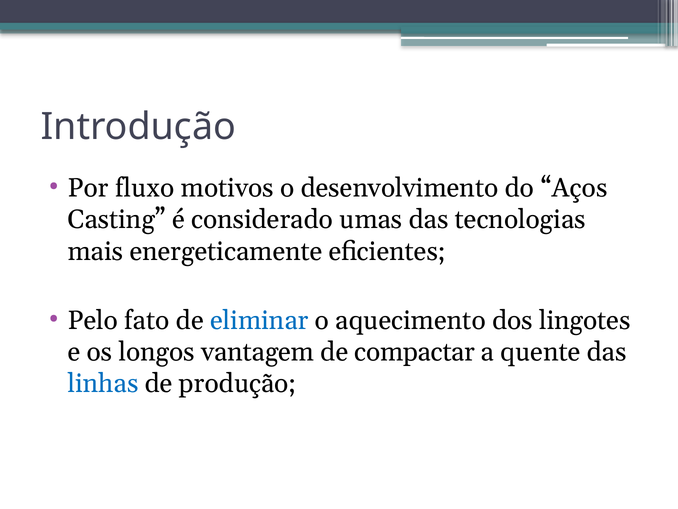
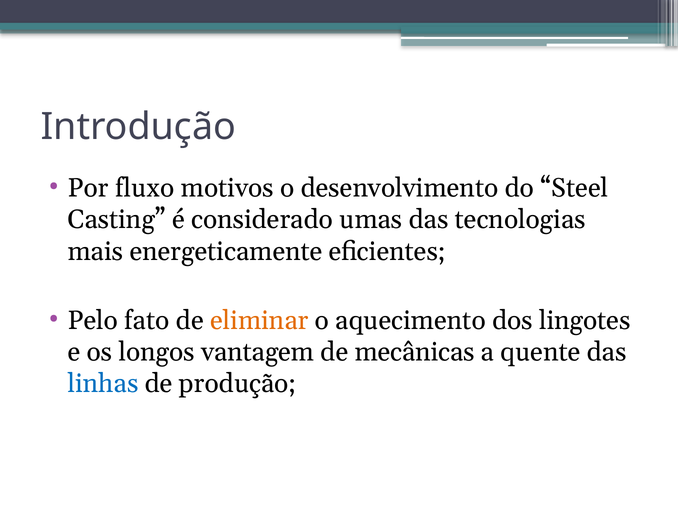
Aços: Aços -> Steel (574, 188)
eliminar colour: blue -> orange (259, 320)
compactar: compactar -> mecânicas (415, 352)
